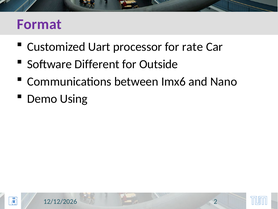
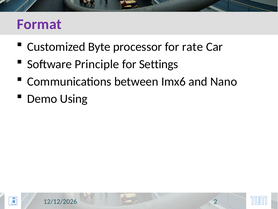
Uart: Uart -> Byte (99, 47)
Different: Different -> Principle (97, 64)
Outside: Outside -> Settings (159, 64)
